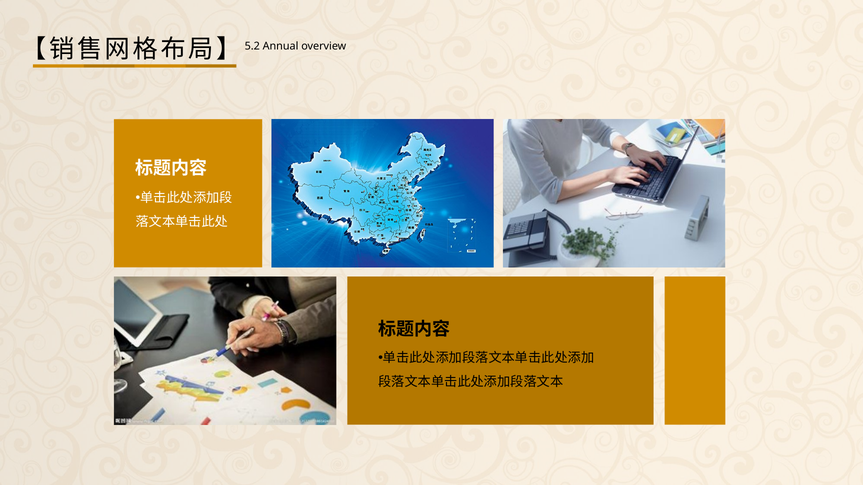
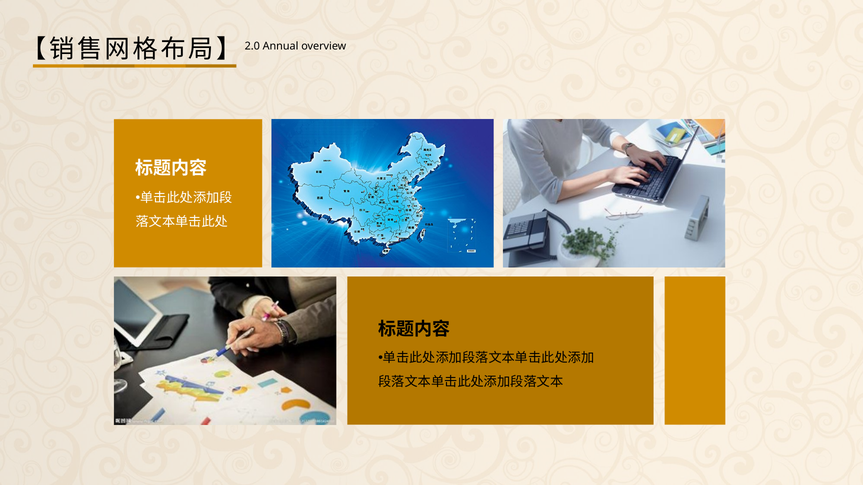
5.2: 5.2 -> 2.0 (252, 46)
